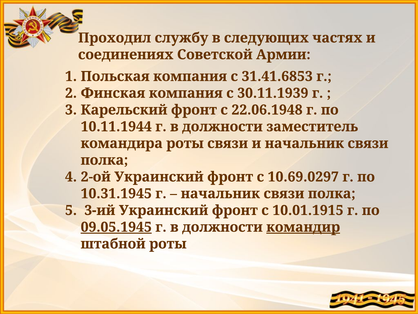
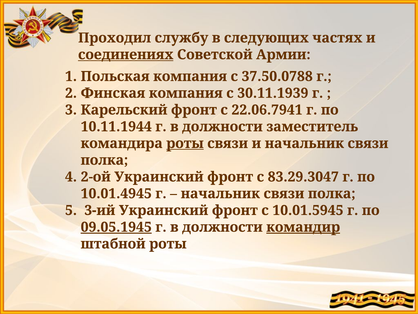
соединениях underline: none -> present (126, 55)
31.41.6853: 31.41.6853 -> 37.50.0788 (277, 76)
22.06.1948: 22.06.1948 -> 22.06.7941 (267, 110)
роты underline: none -> present (185, 143)
10.69.0297: 10.69.0297 -> 83.29.3047 (303, 177)
10.31.1945: 10.31.1945 -> 10.01.4945 (116, 193)
10.01.1915: 10.01.1915 -> 10.01.5945 (308, 210)
